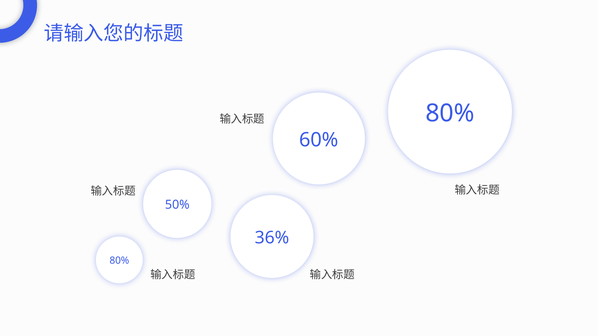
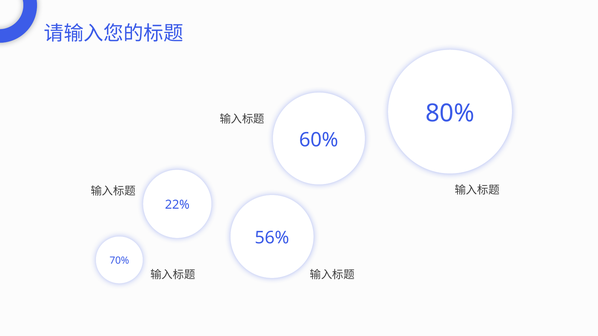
50%: 50% -> 22% (177, 205)
36%: 36% -> 56% (272, 238)
80%: 80% -> 70% (119, 261)
